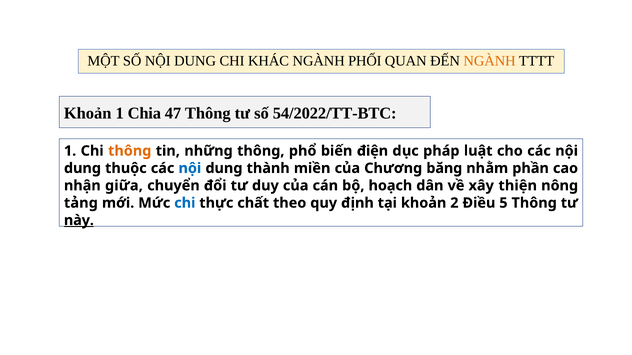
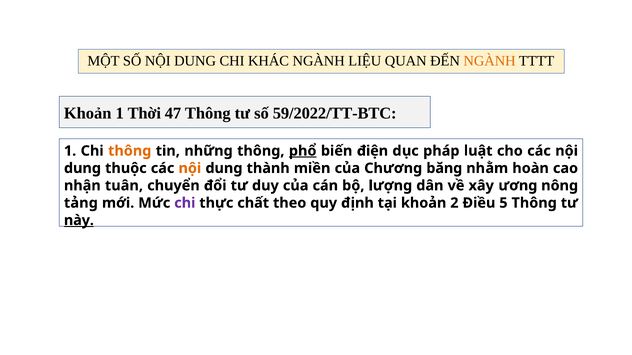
PHỐI: PHỐI -> LIỆU (365, 61)
Chia: Chia -> Thời (144, 113)
54/2022/TT-BTC: 54/2022/TT-BTC -> 59/2022/TT-BTC (335, 113)
phổ underline: none -> present (303, 151)
nội colour: blue -> orange (190, 168)
phần: phần -> hoàn (531, 168)
giữa: giữa -> tuân (124, 186)
hoạch: hoạch -> lượng (390, 186)
thiện: thiện -> ương (518, 186)
chi colour: blue -> purple (185, 203)
